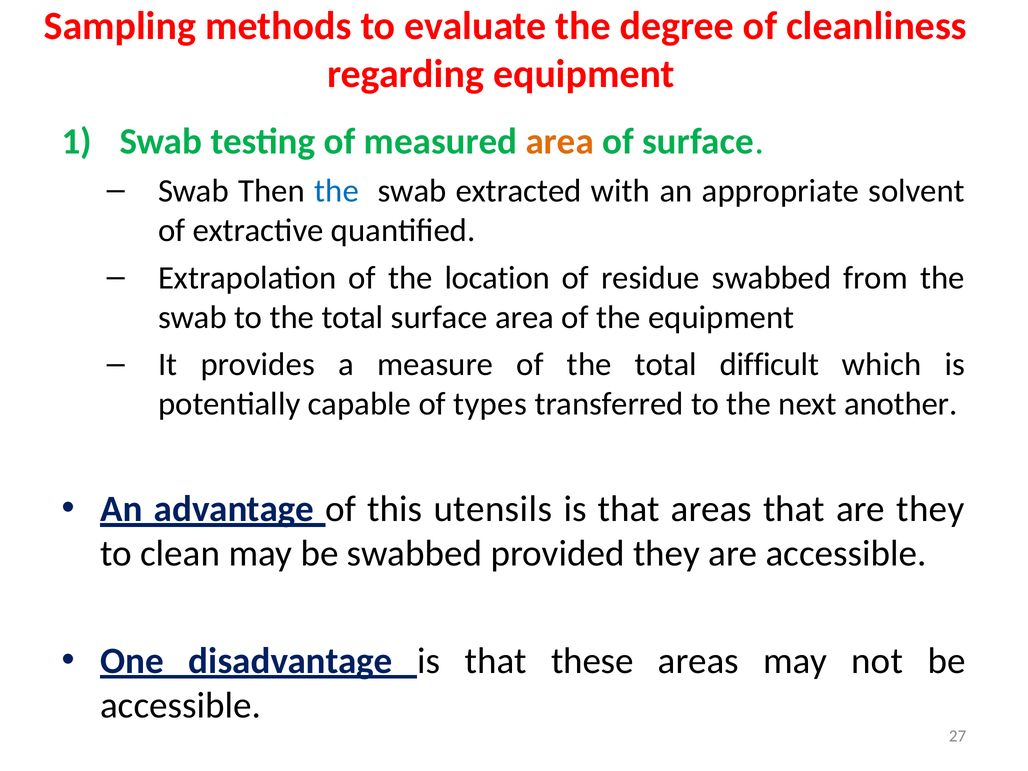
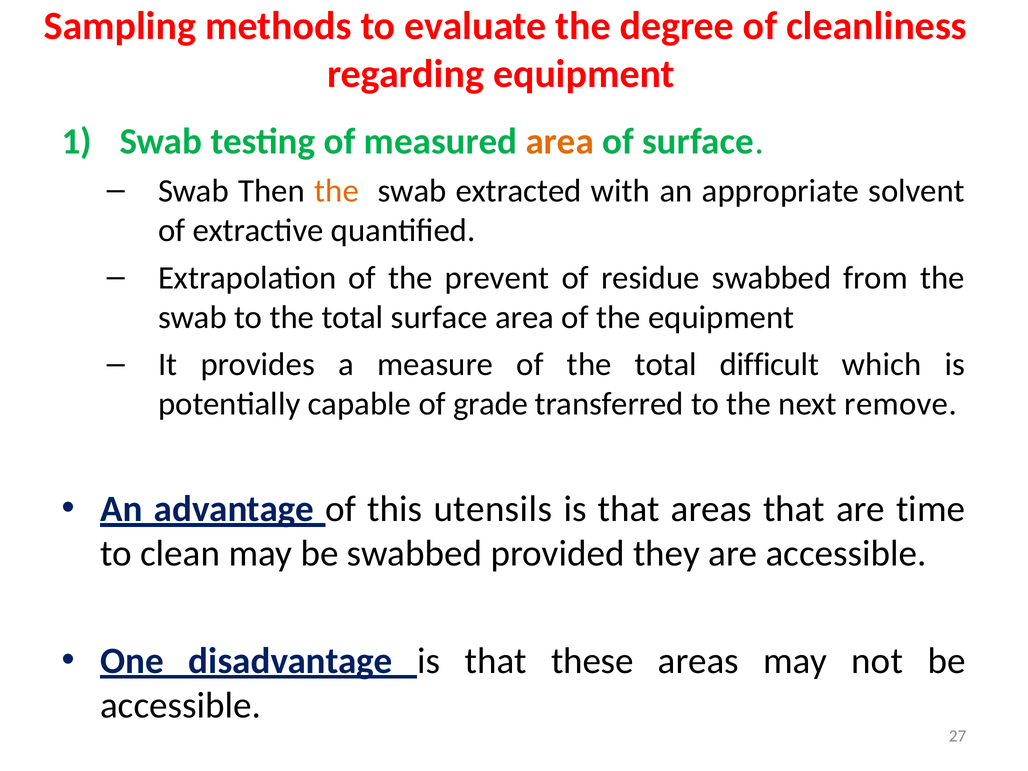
the colour: blue -> orange (337, 191)
location: location -> prevent (497, 278)
types: types -> grade (490, 404)
another: another -> remove (901, 404)
are they: they -> time (931, 509)
